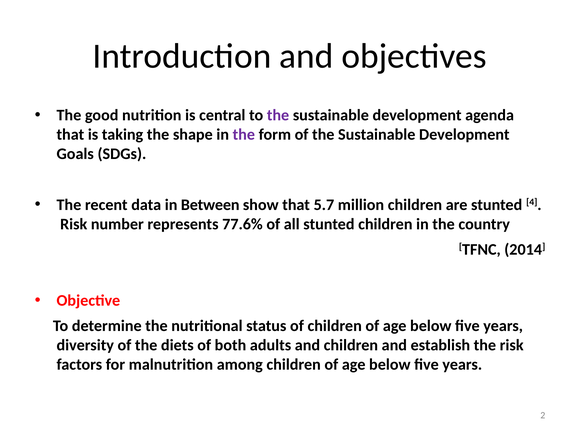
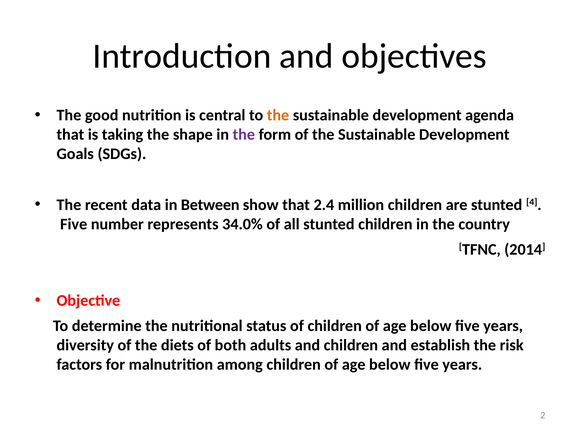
the colour: purple -> orange (278, 115)
5.7: 5.7 -> 2.4 (324, 205)
Risk: Risk -> Five (74, 224)
77.6%: 77.6% -> 34.0% (242, 224)
